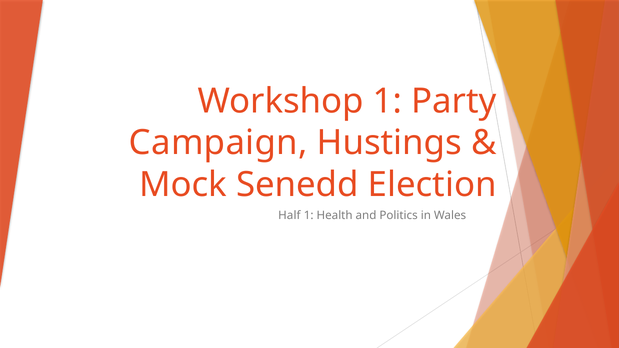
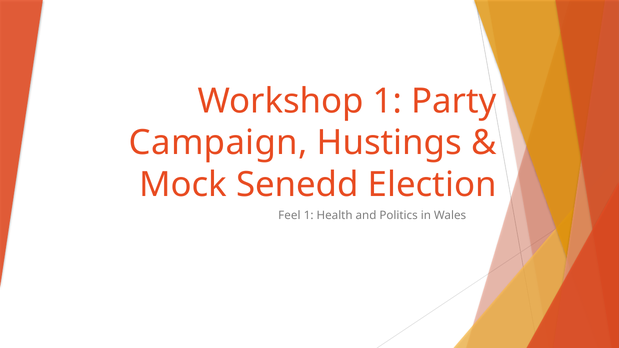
Half: Half -> Feel (289, 216)
